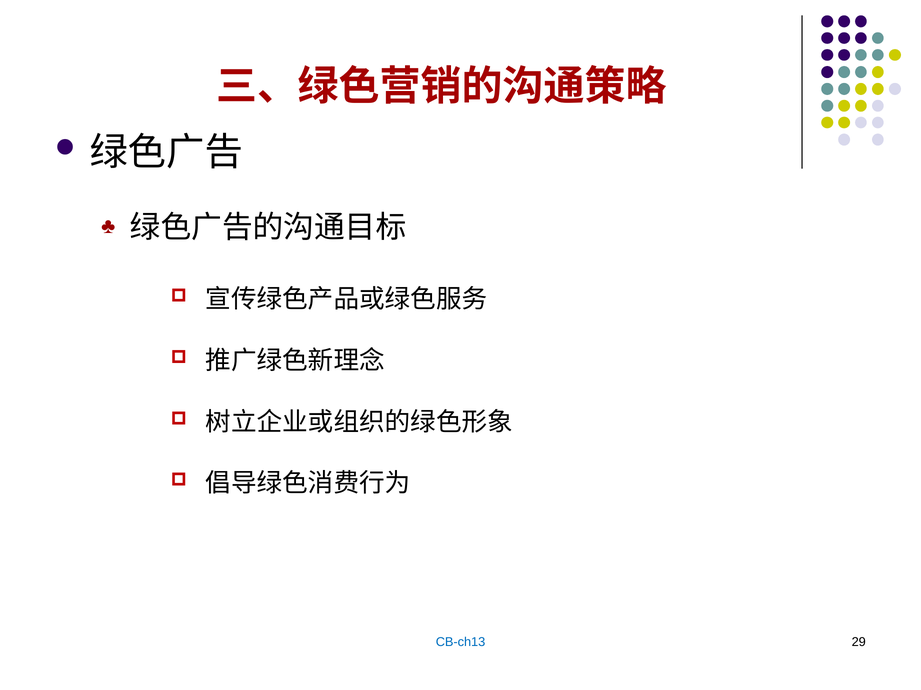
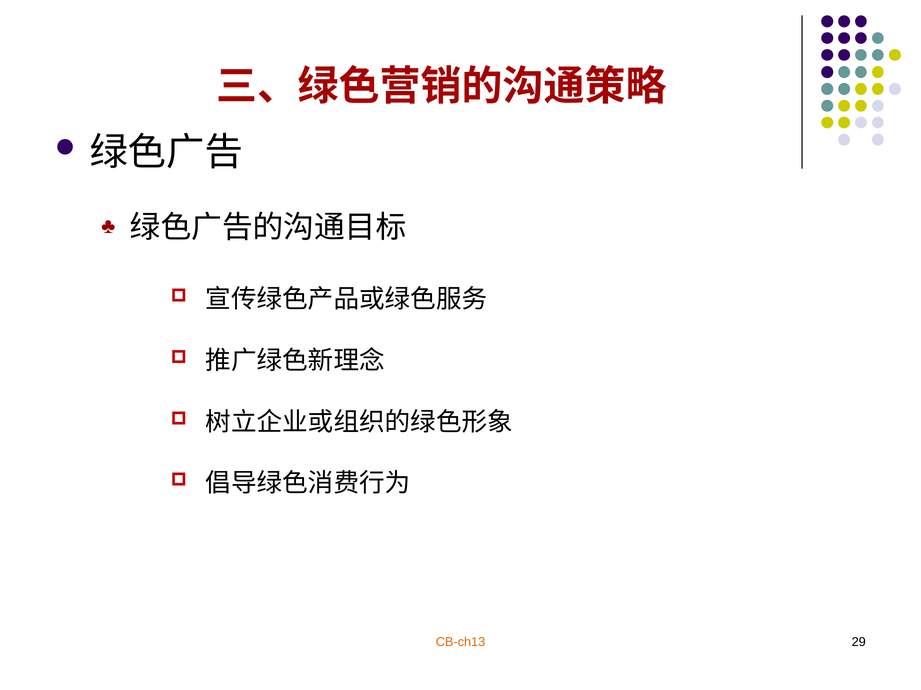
CB-ch13 colour: blue -> orange (461, 643)
